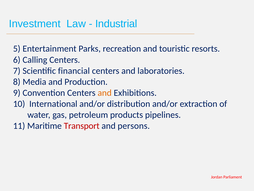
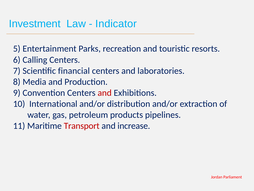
Industrial: Industrial -> Indicator (116, 24)
and colour: orange -> red (105, 93)
persons: persons -> increase (134, 126)
